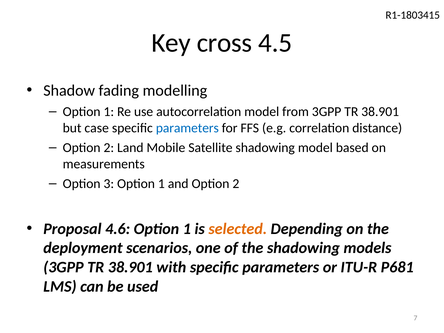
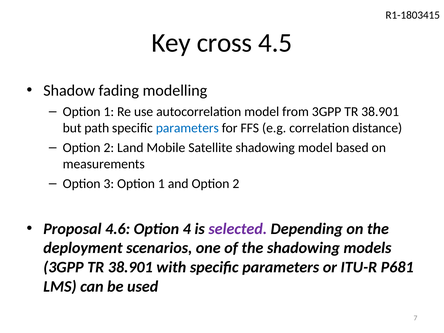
case: case -> path (97, 128)
4.6 Option 1: 1 -> 4 (187, 229)
selected colour: orange -> purple (238, 229)
